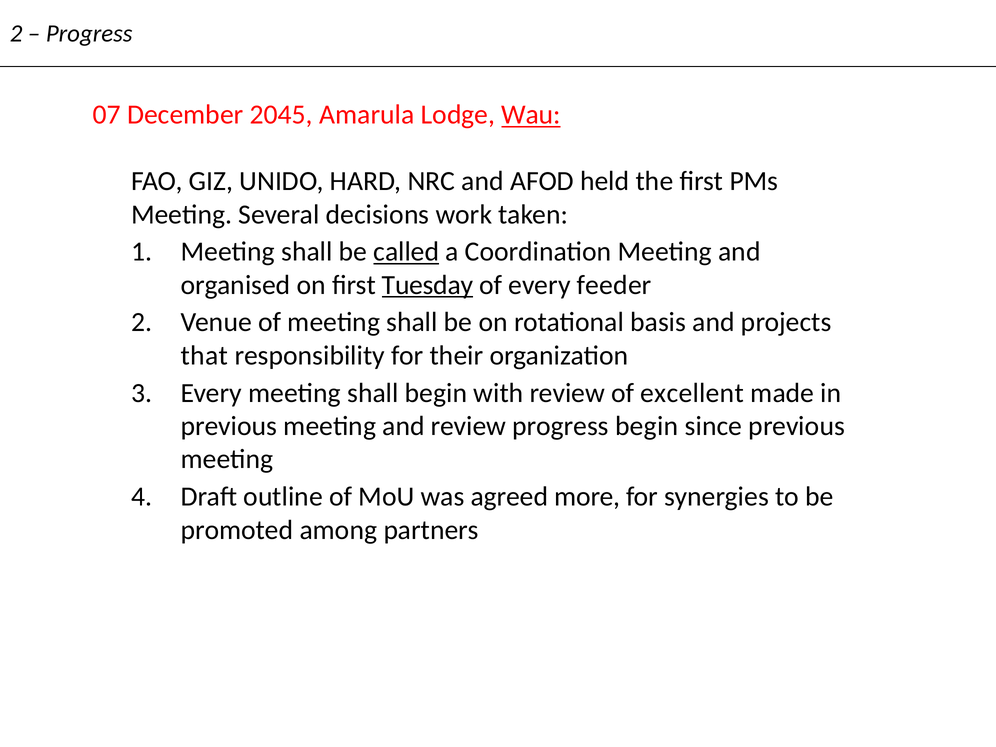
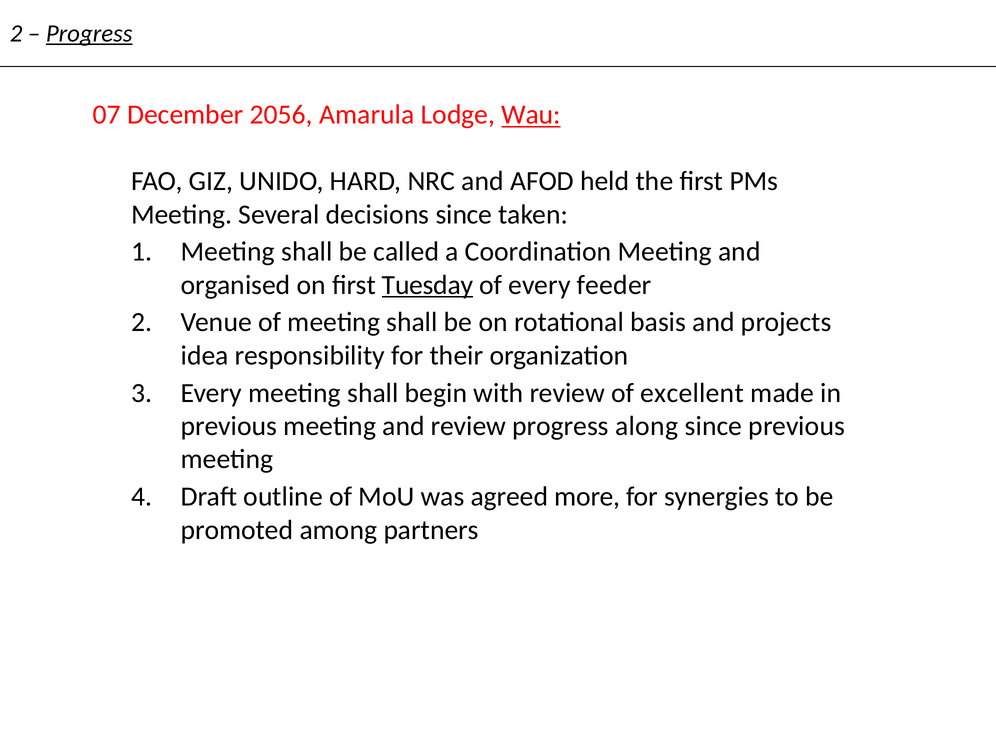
Progress underline: none -> present (89, 33)
2045: 2045 -> 2056 (281, 115)
decisions work: work -> since (464, 214)
called underline: present -> none (406, 252)
that: that -> idea (205, 356)
progress begin: begin -> along (647, 426)
